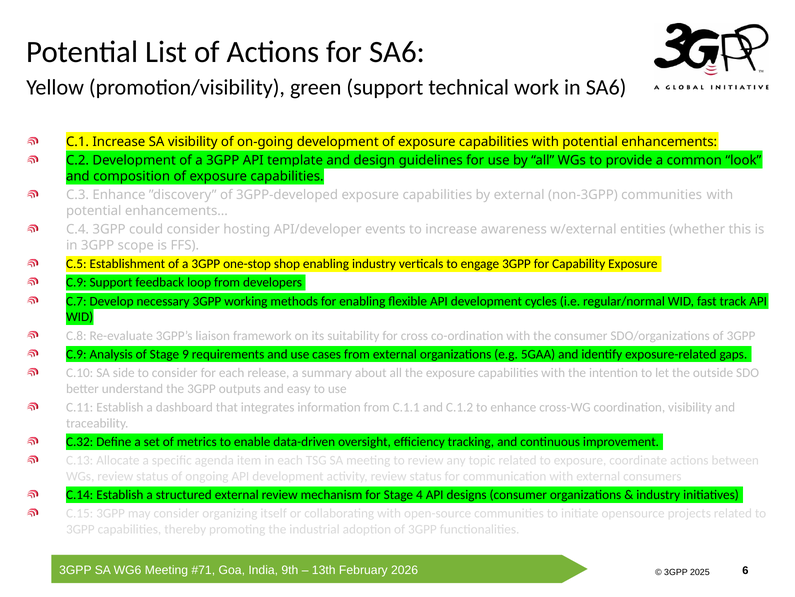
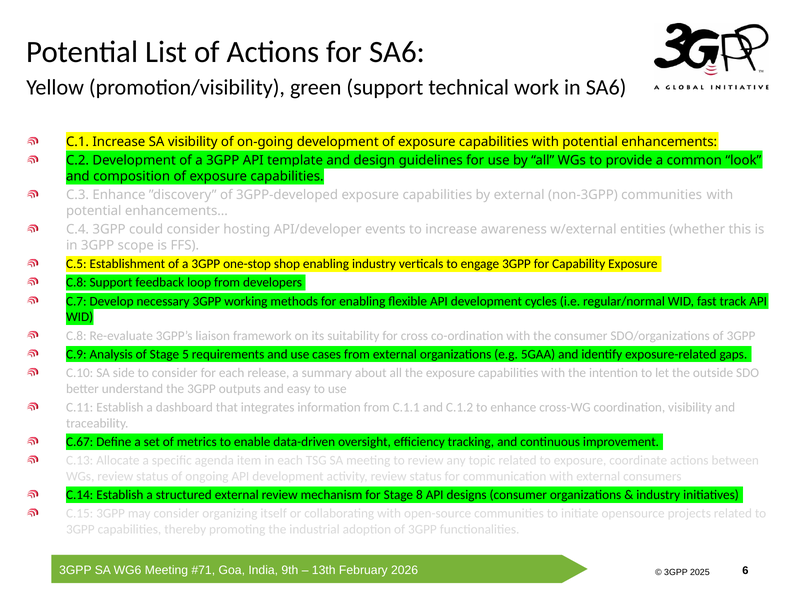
C.9: C.9 -> C.8 (76, 282)
9: 9 -> 5 (185, 354)
C.32: C.32 -> C.67 (80, 441)
4: 4 -> 8 (419, 494)
